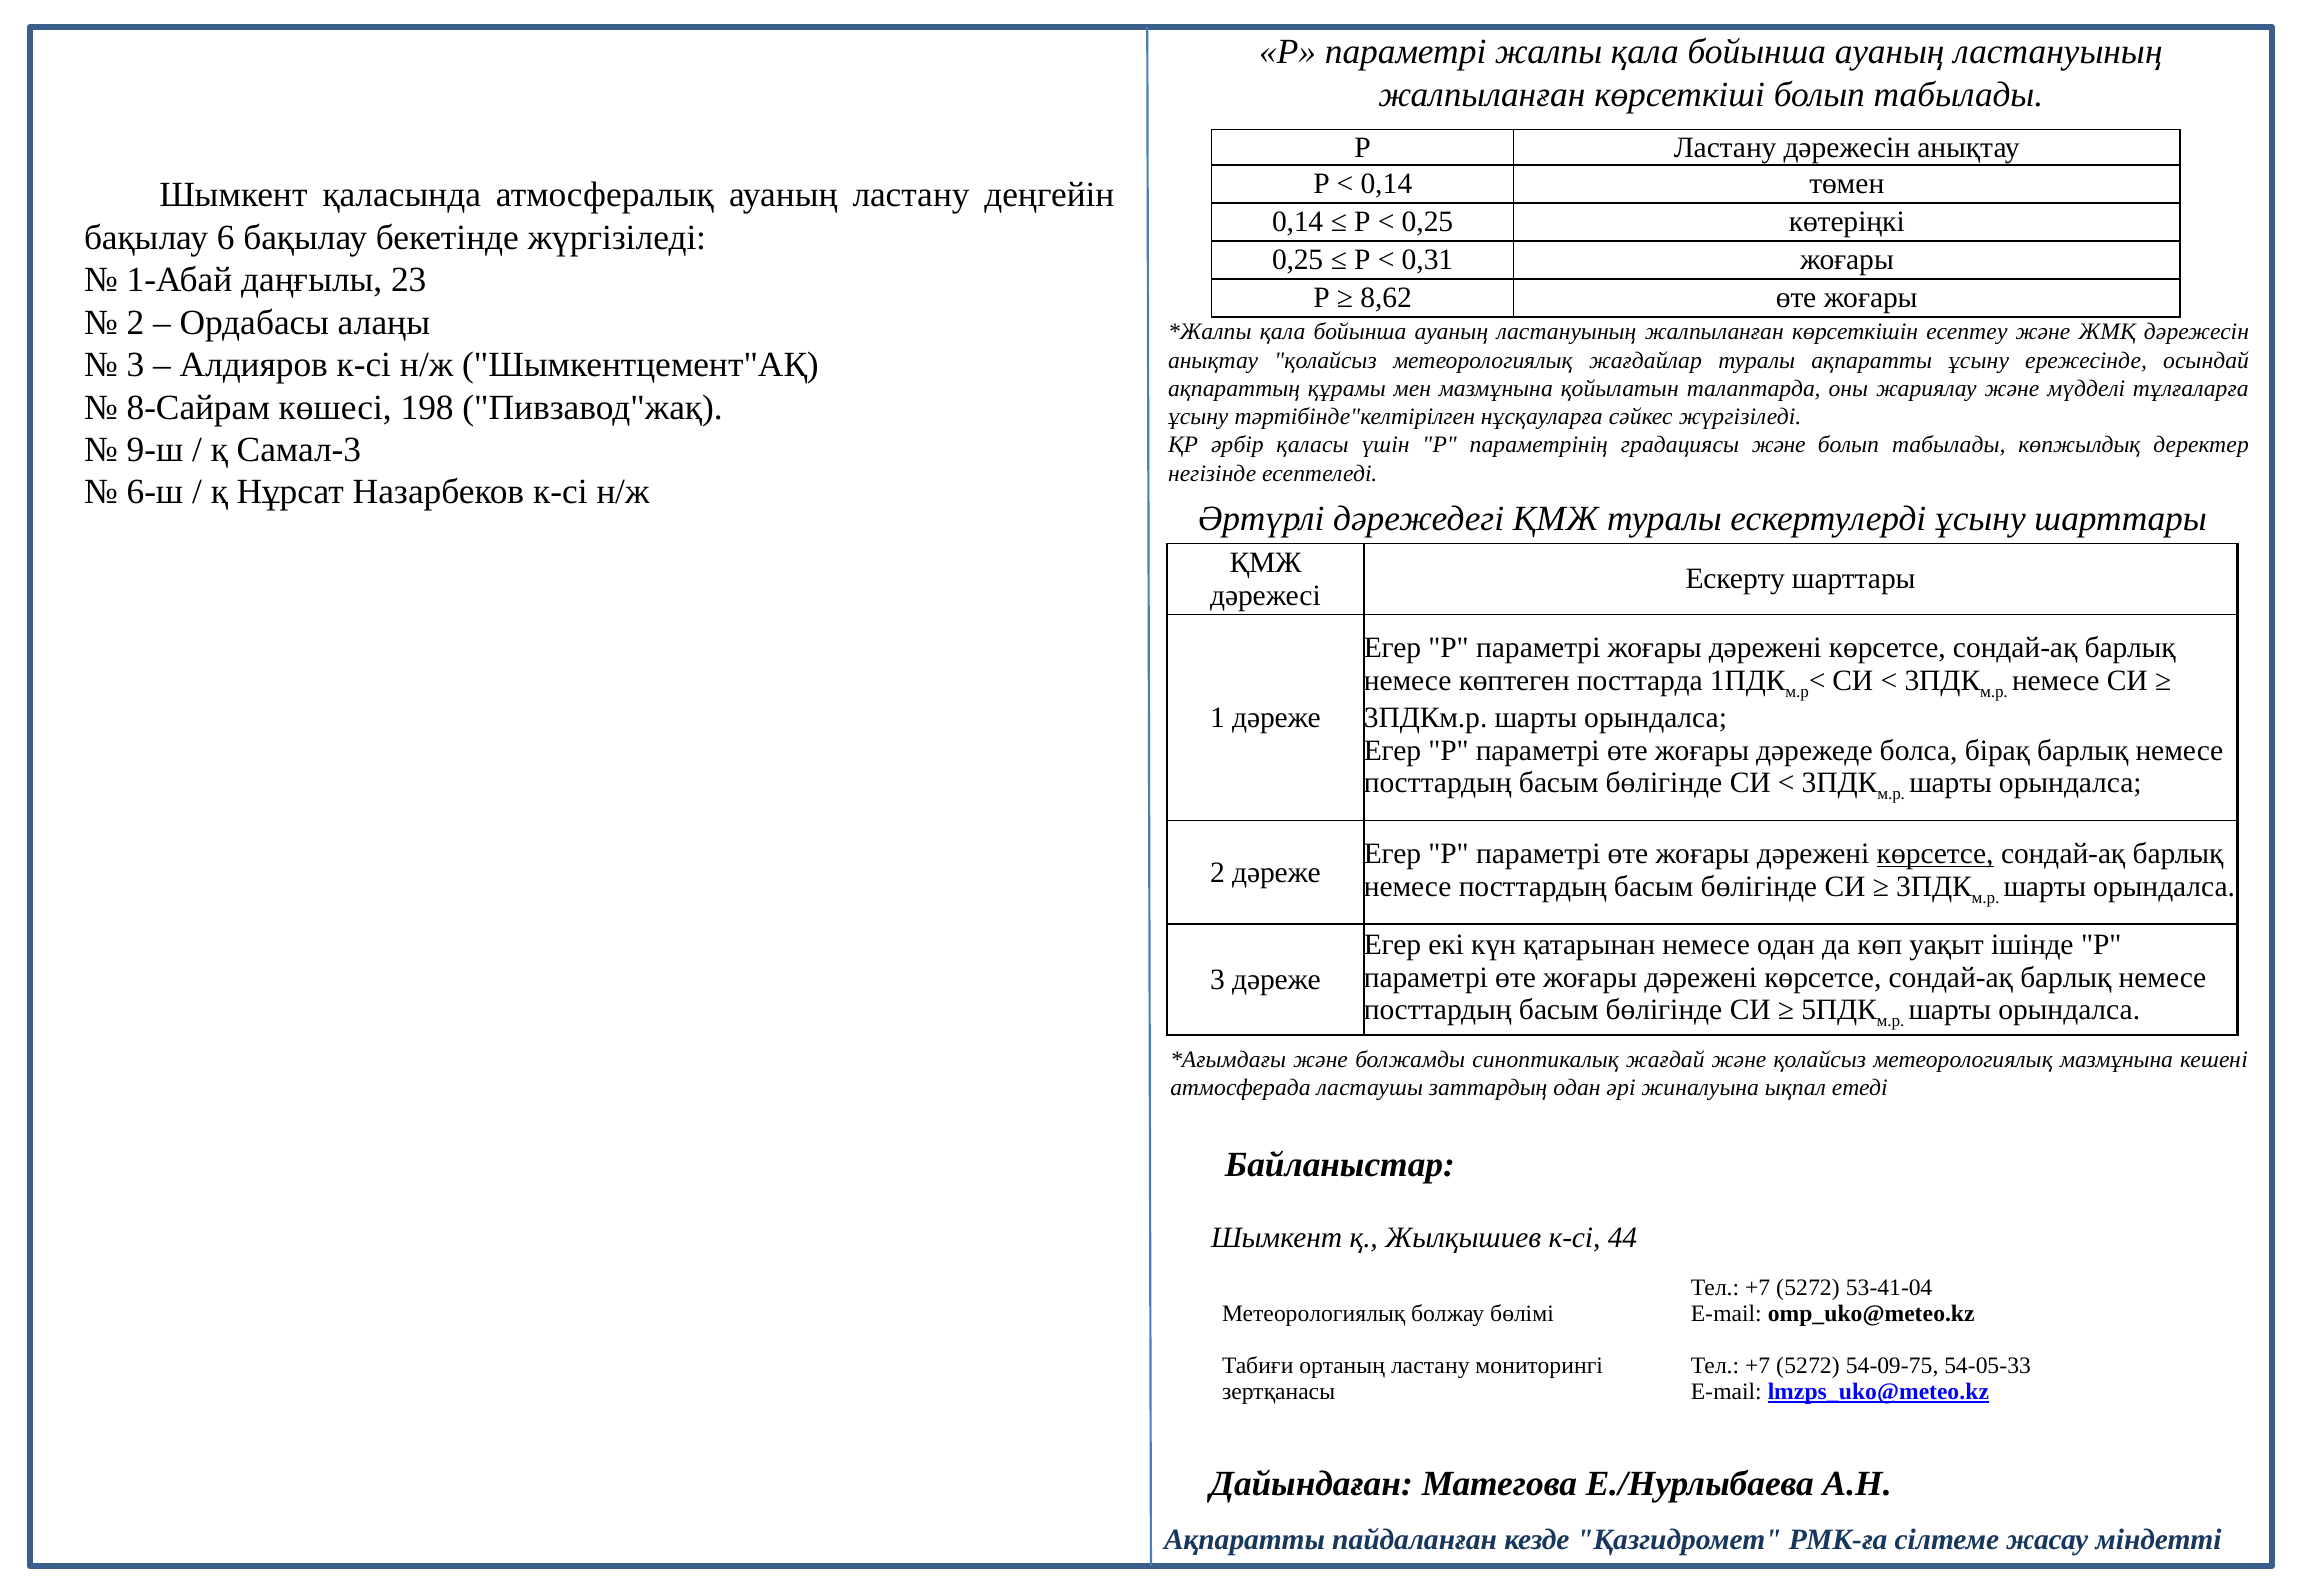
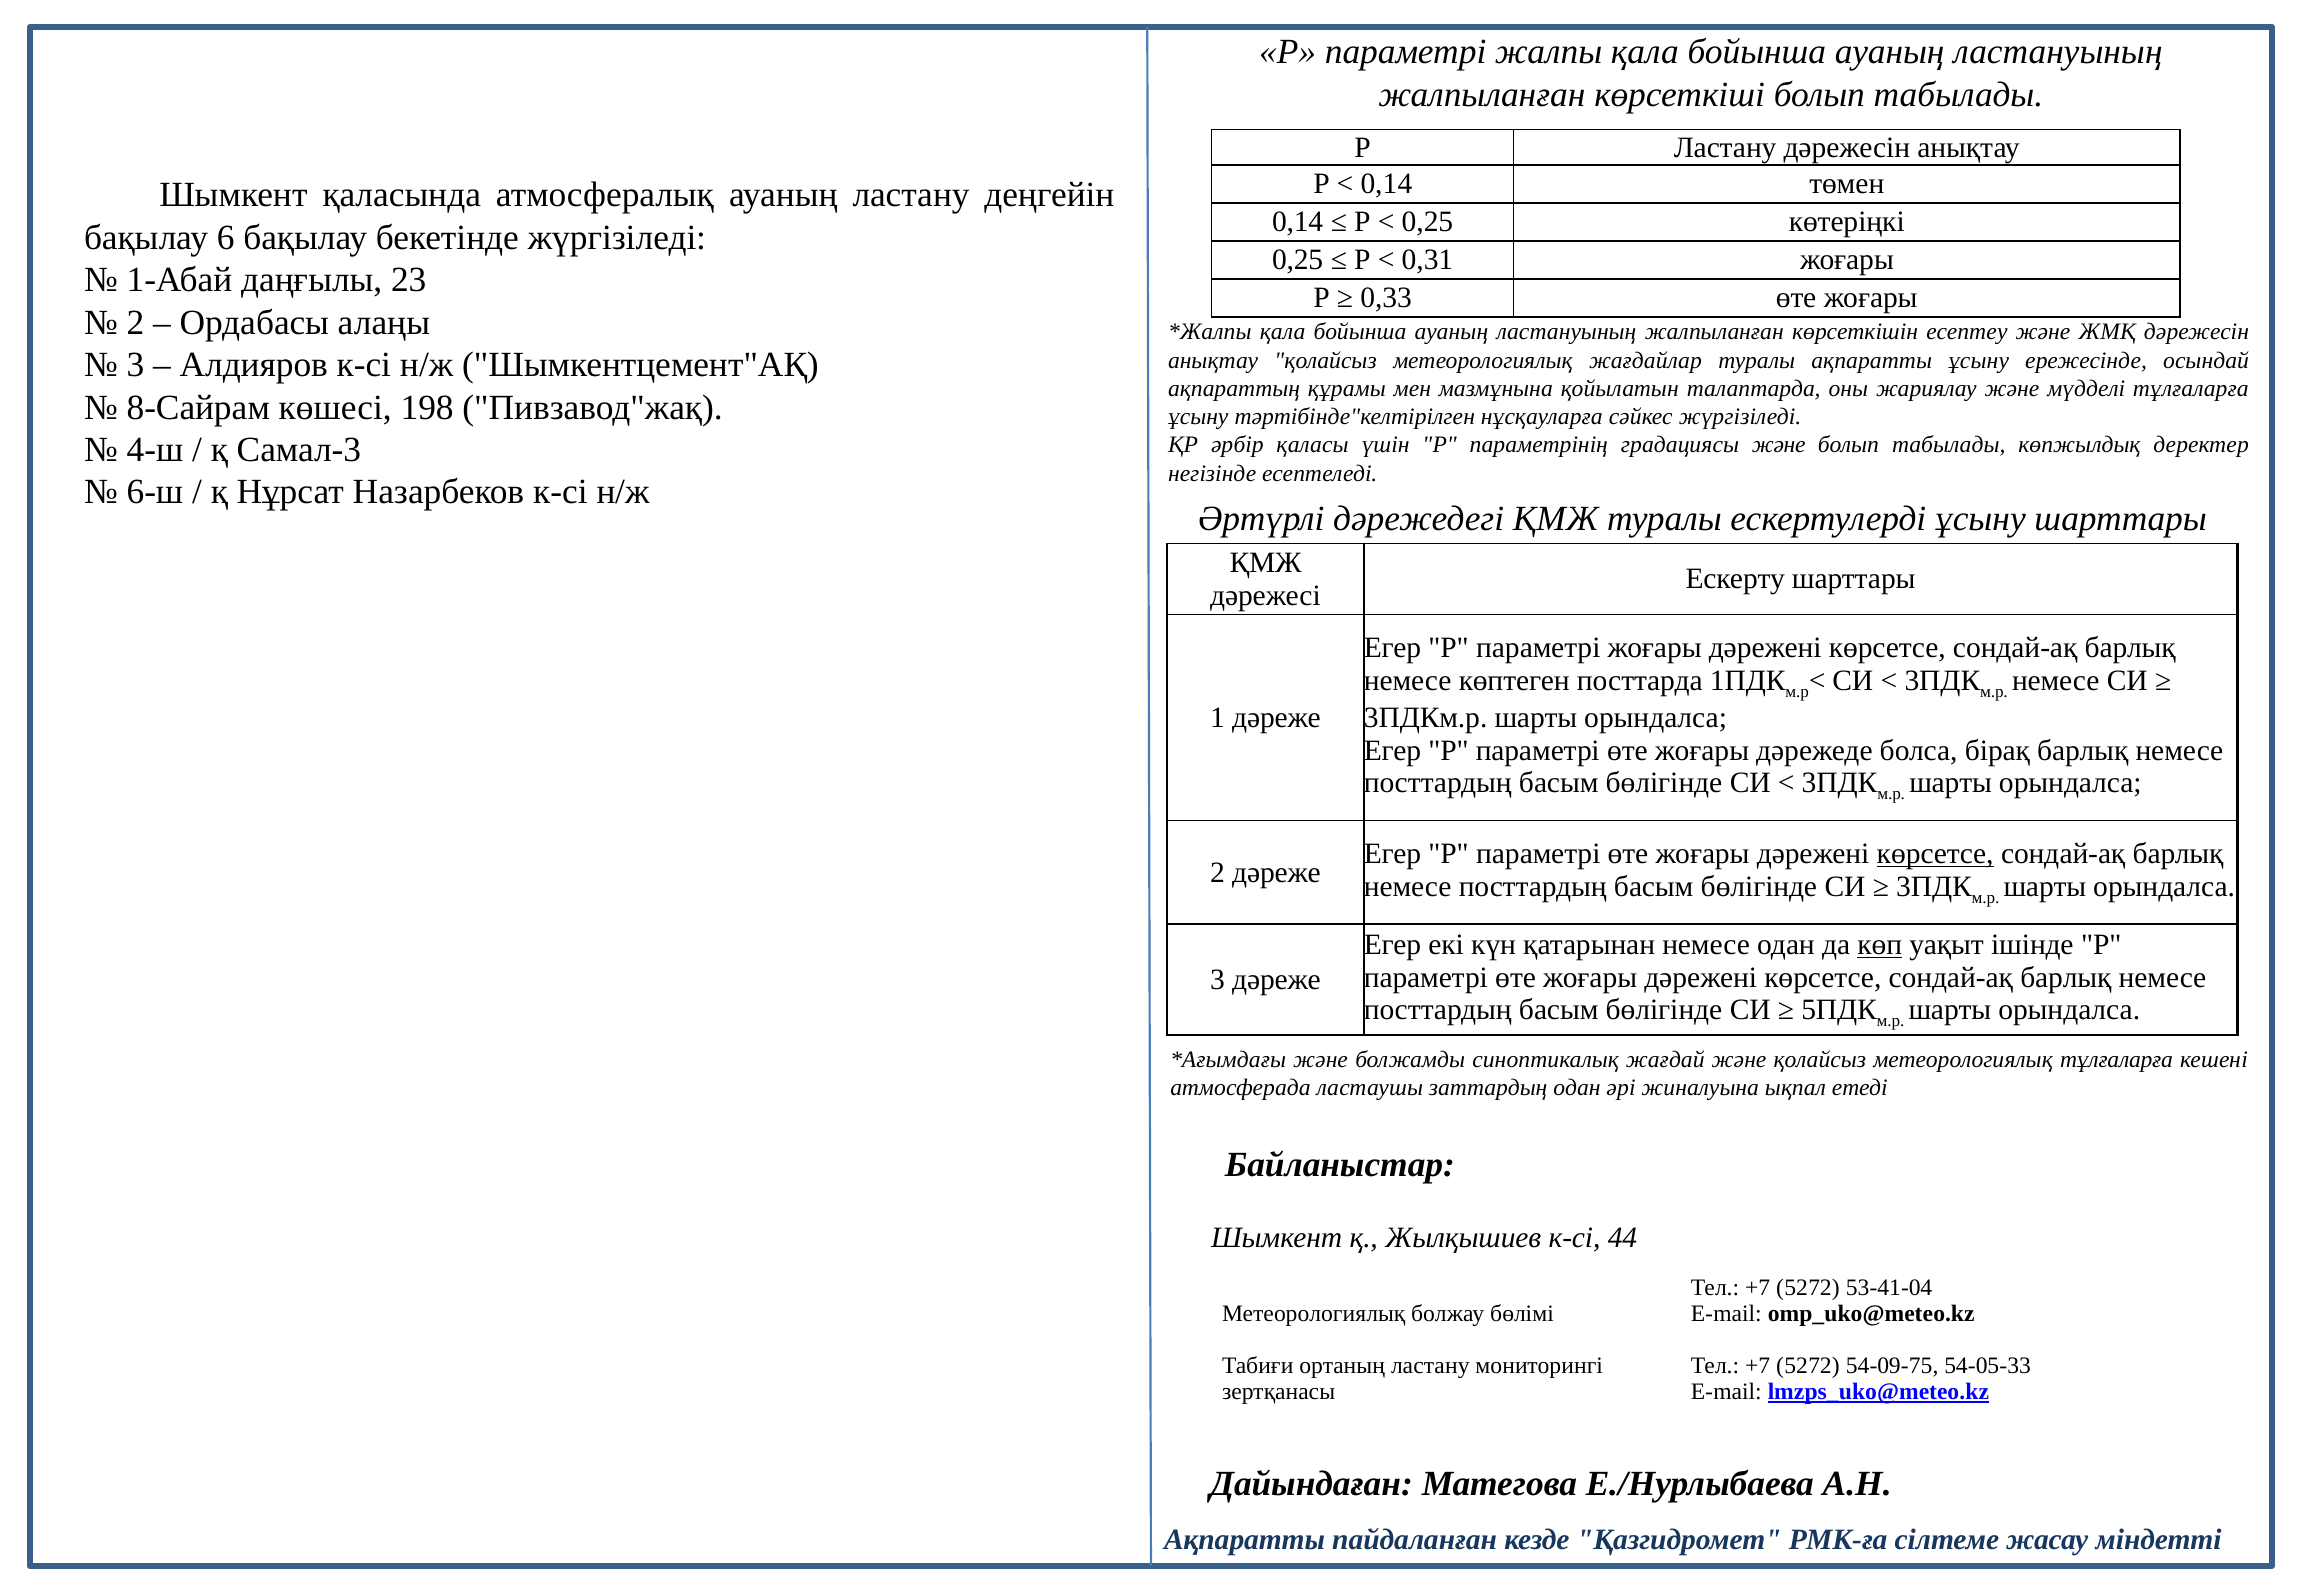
8,62: 8,62 -> 0,33 (1386, 298)
9-ш: 9-ш -> 4-ш (155, 450)
көп underline: none -> present (1880, 945)
метеорологиялық мазмұнына: мазмұнына -> тұлғаларға (2117, 1060)
